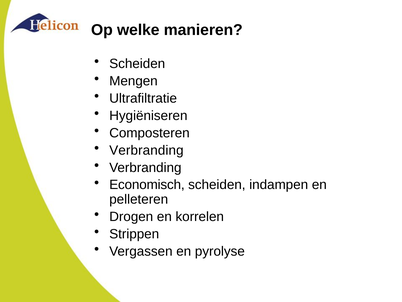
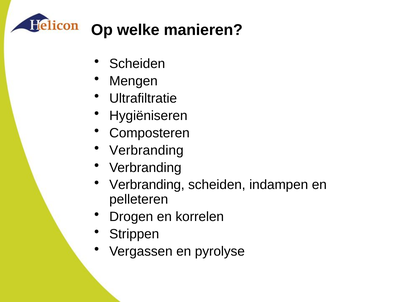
Economisch: Economisch -> Verbranding (147, 185)
